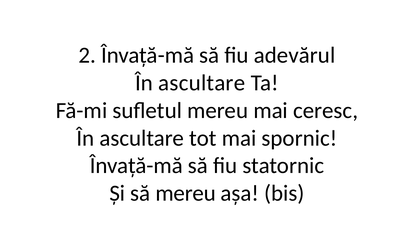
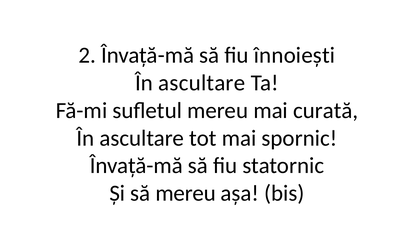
adevărul: adevărul -> înnoiești (294, 55)
ceresc: ceresc -> curată (326, 110)
